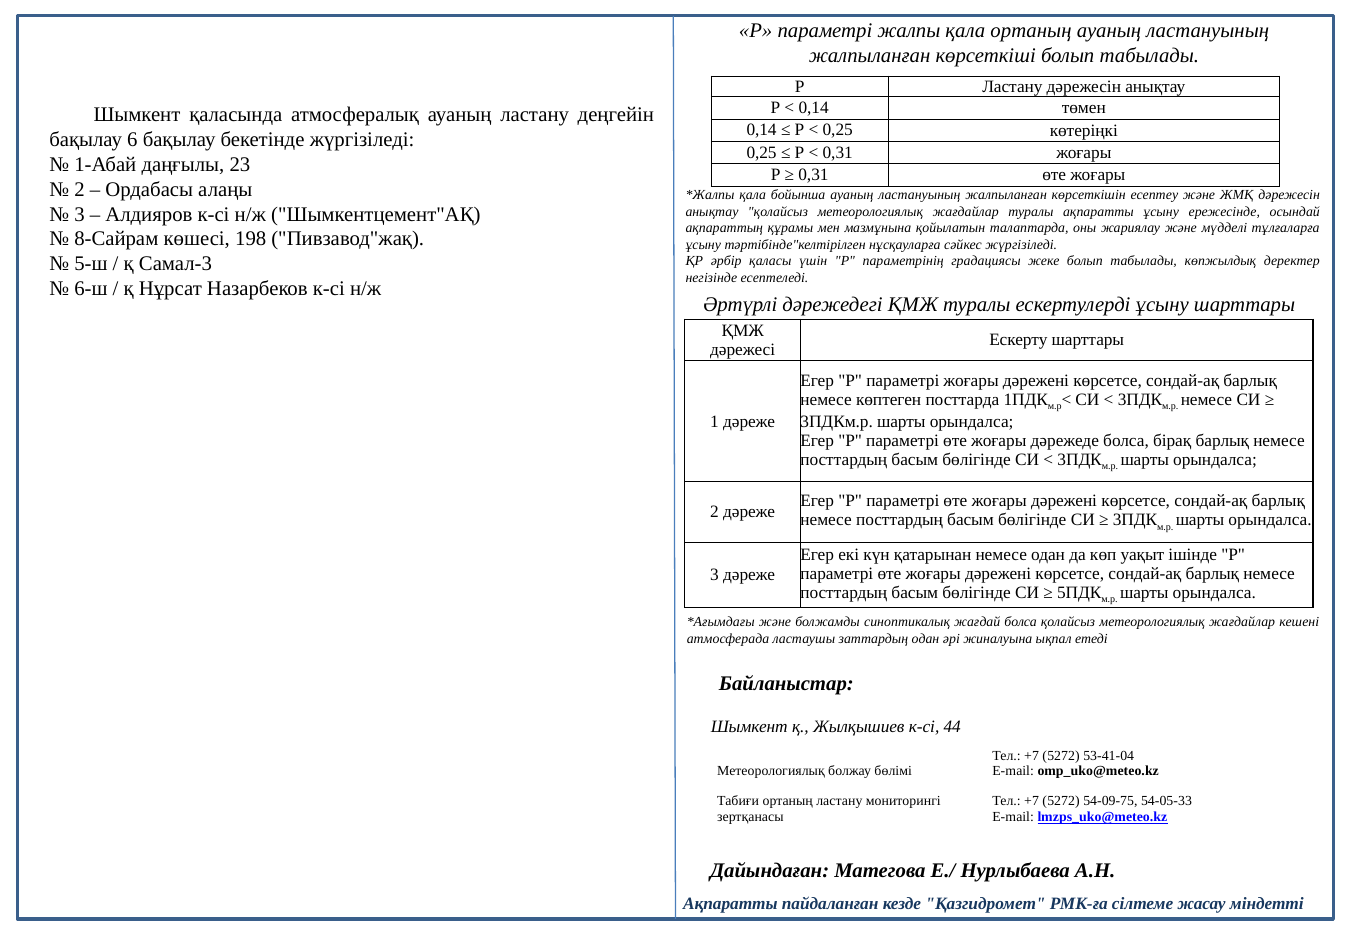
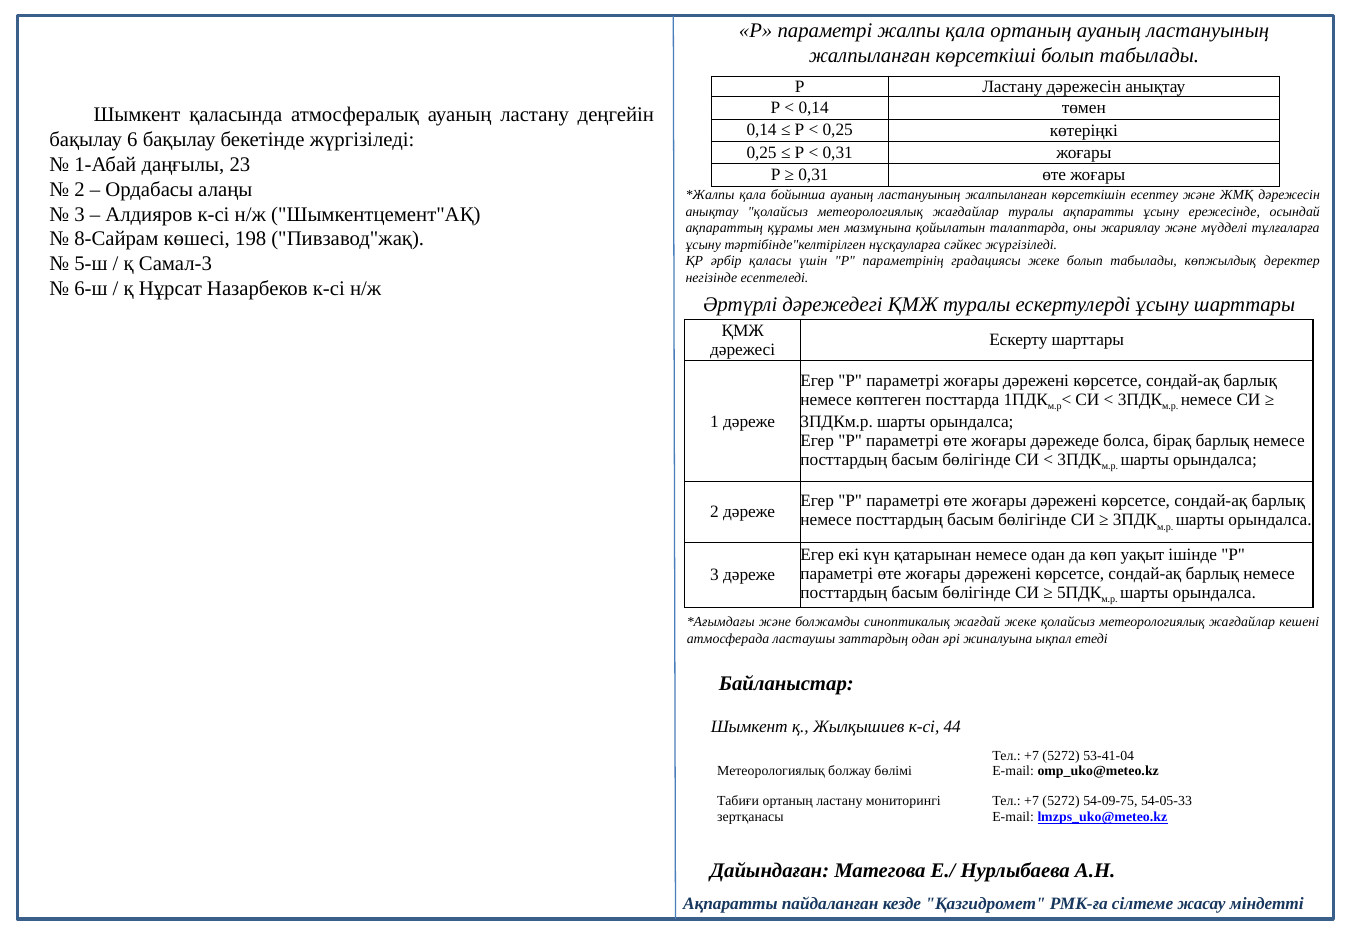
жағдай болса: болса -> жеке (1021, 622)
